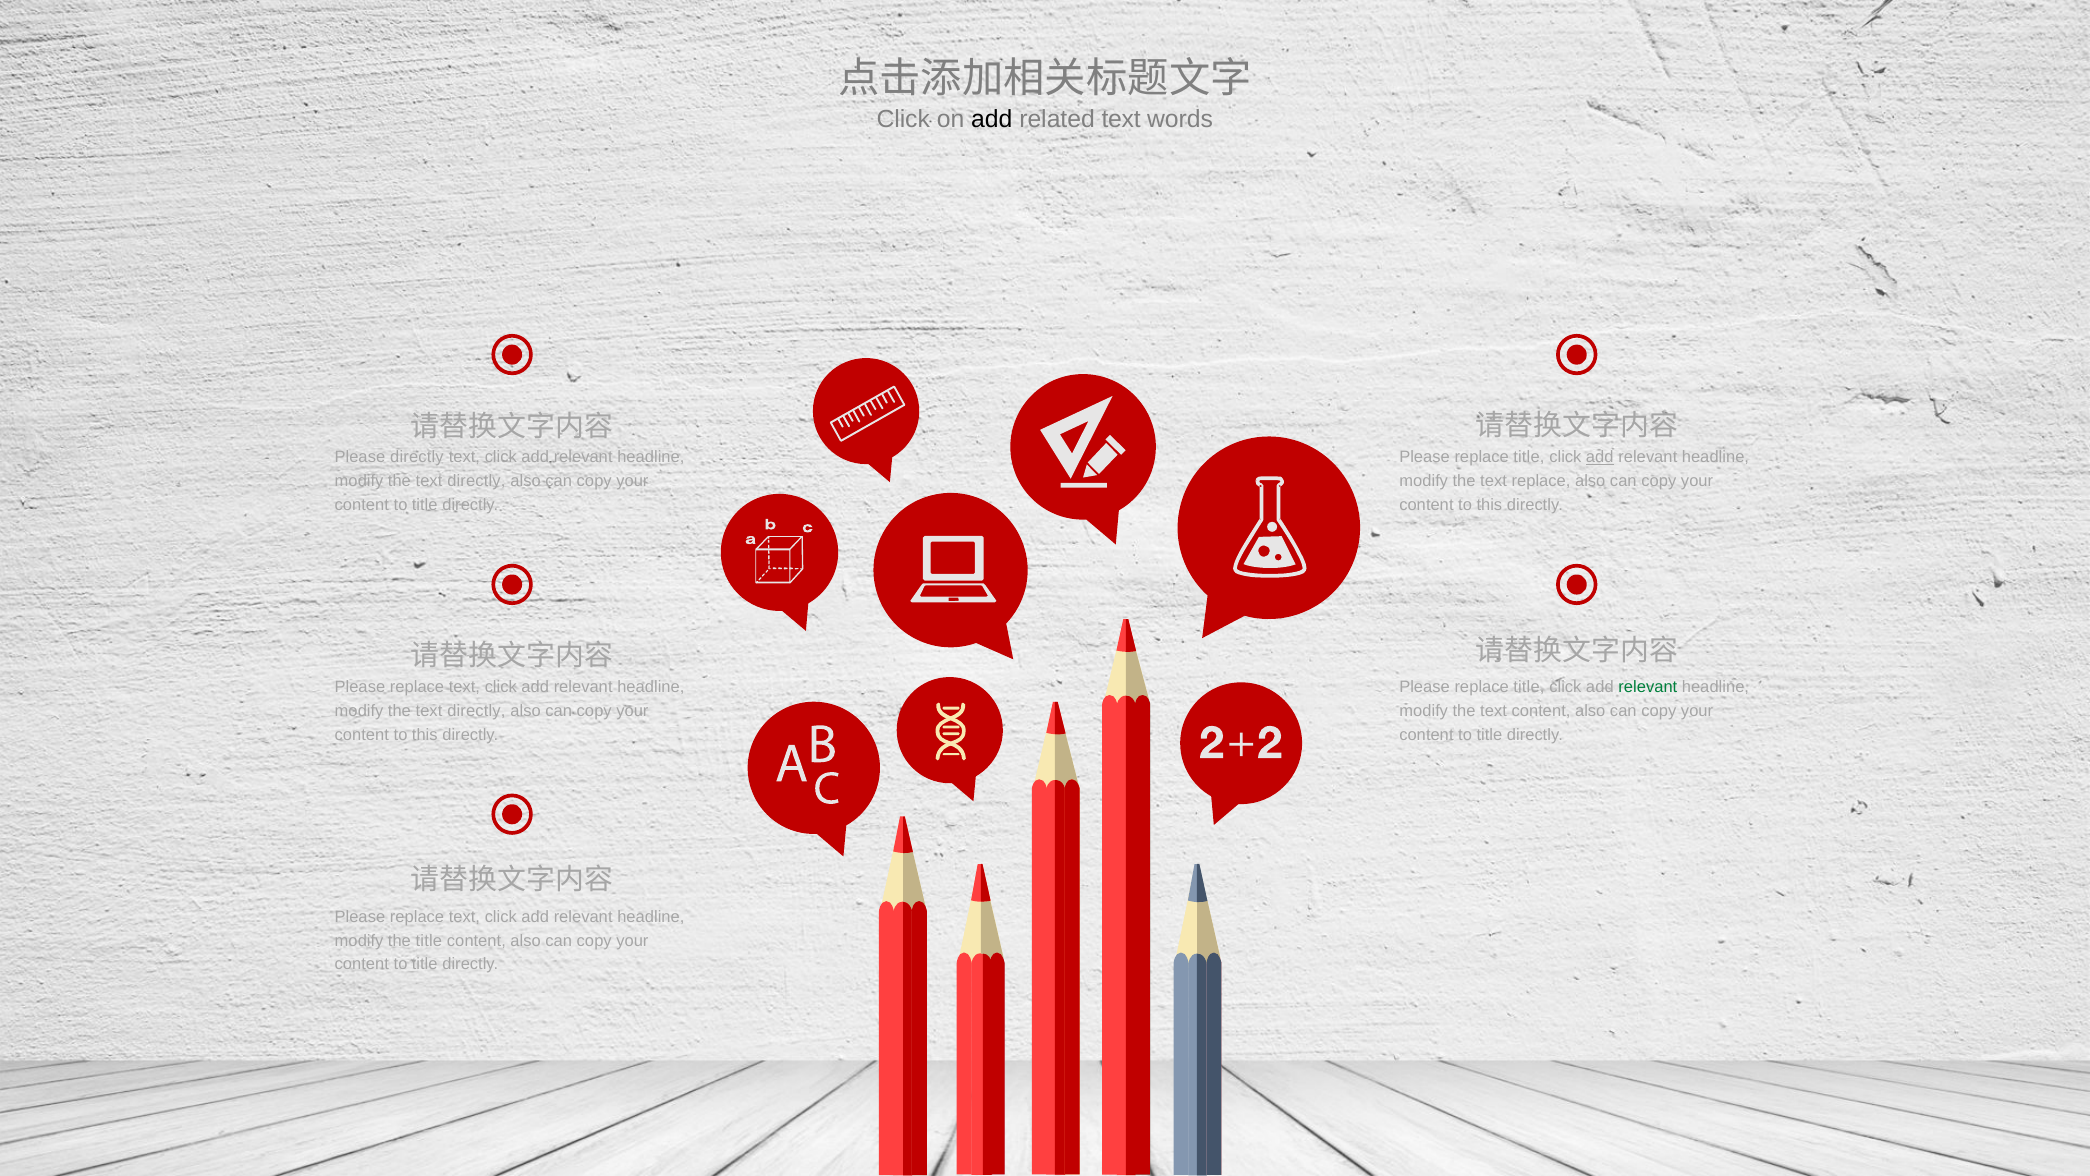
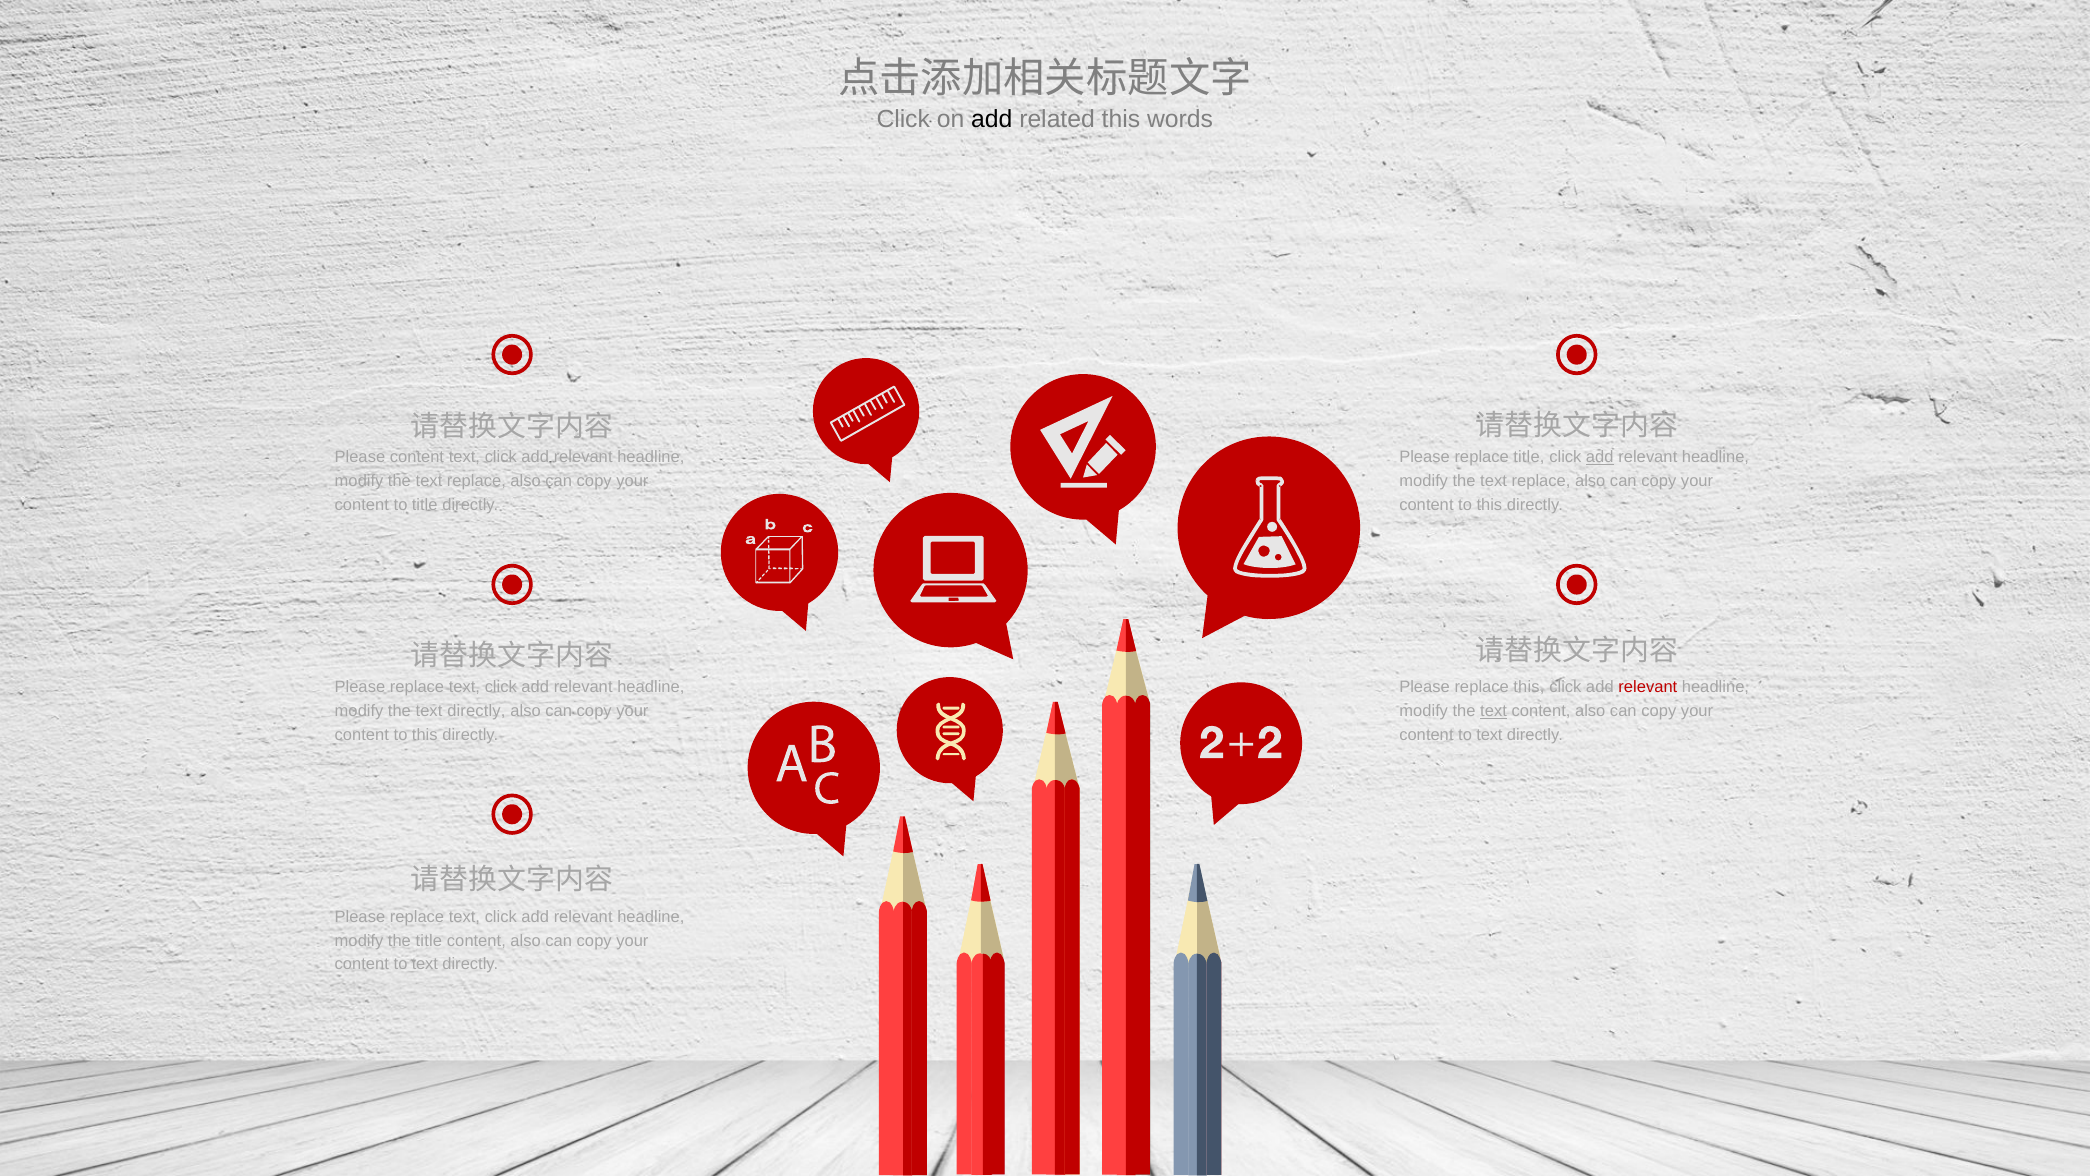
related text: text -> this (1121, 119)
Please directly: directly -> content (417, 457)
directly: directly -> replace (476, 481)
title: title -> this (1529, 687)
relevant colour: green -> red (1648, 687)
text underline: none -> present (1494, 711)
title: title -> text (1489, 734)
title: title -> text (425, 964)
